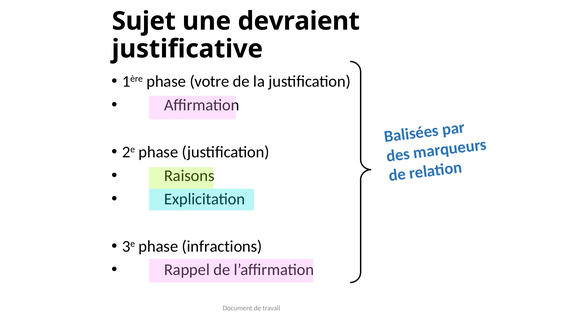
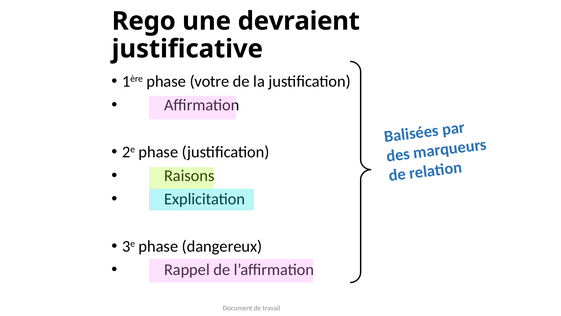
Sujet: Sujet -> Rego (144, 21)
infractions: infractions -> dangereux (222, 246)
